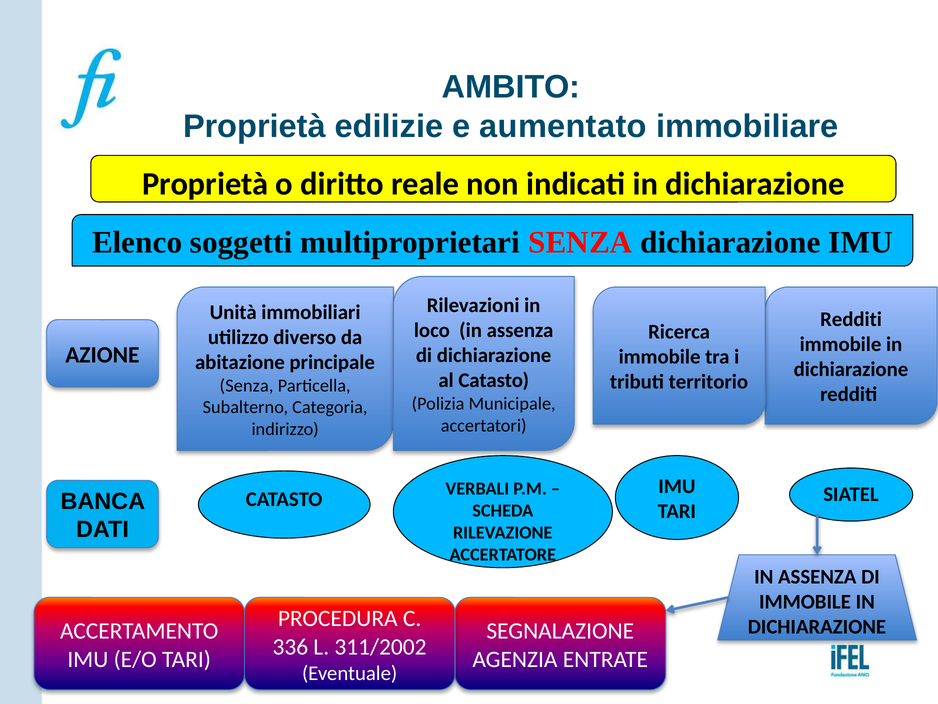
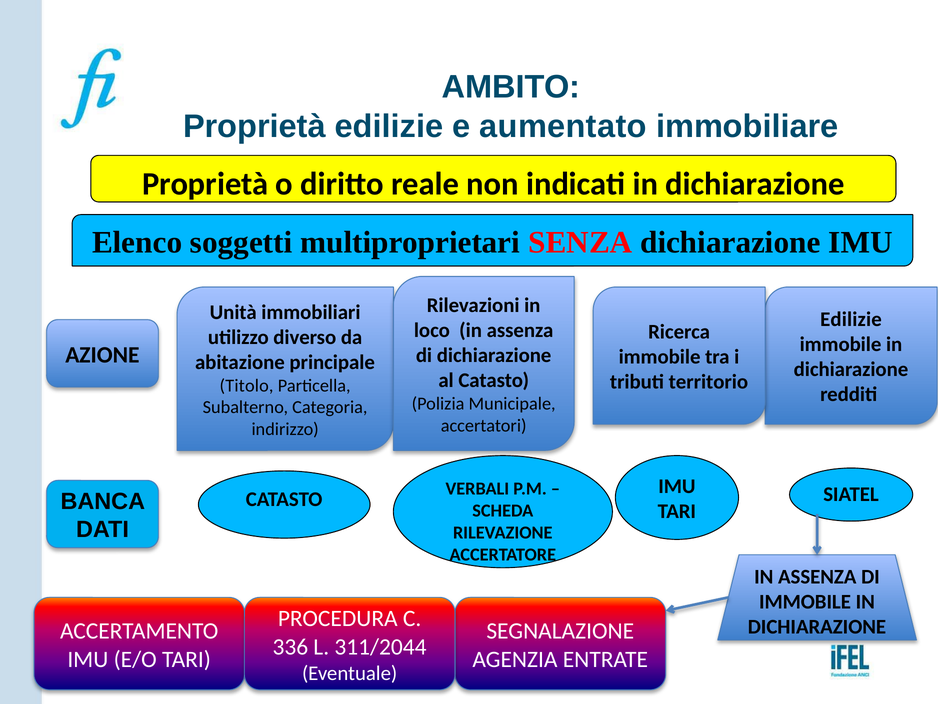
Redditi: Redditi -> Edilizie (851, 319)
Senza: Senza -> Titolo (247, 385)
311/2002: 311/2002 -> 311/2044 (380, 646)
